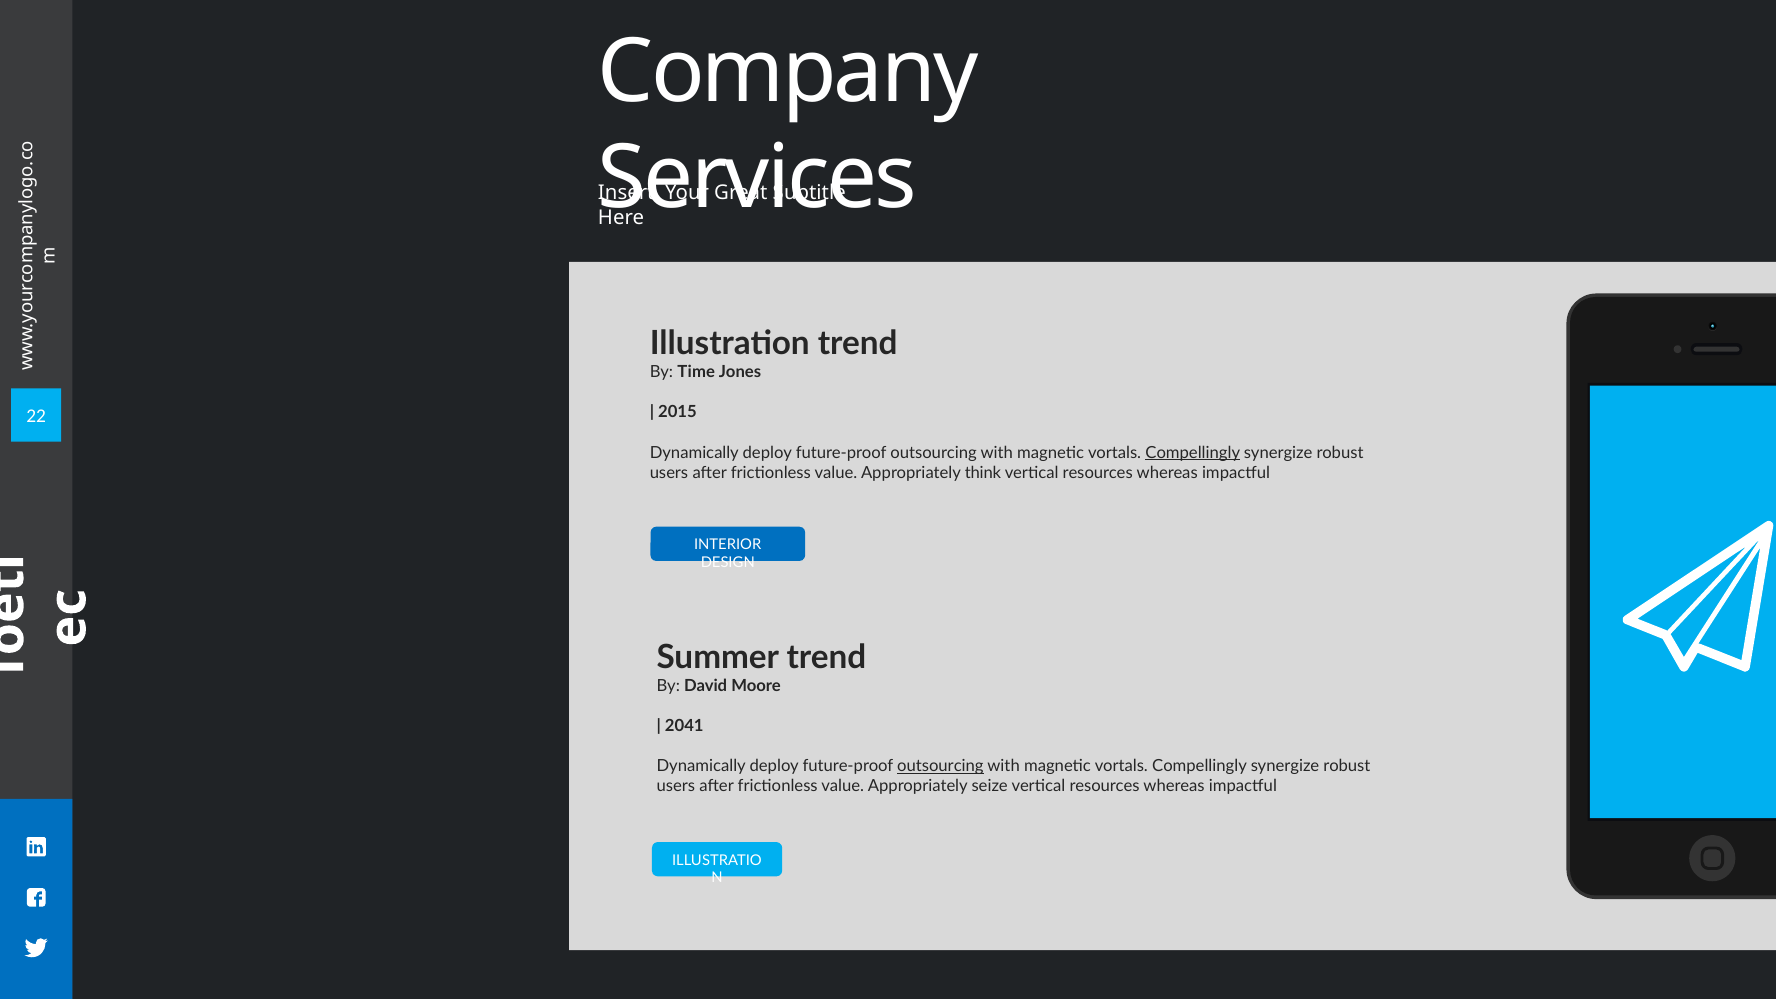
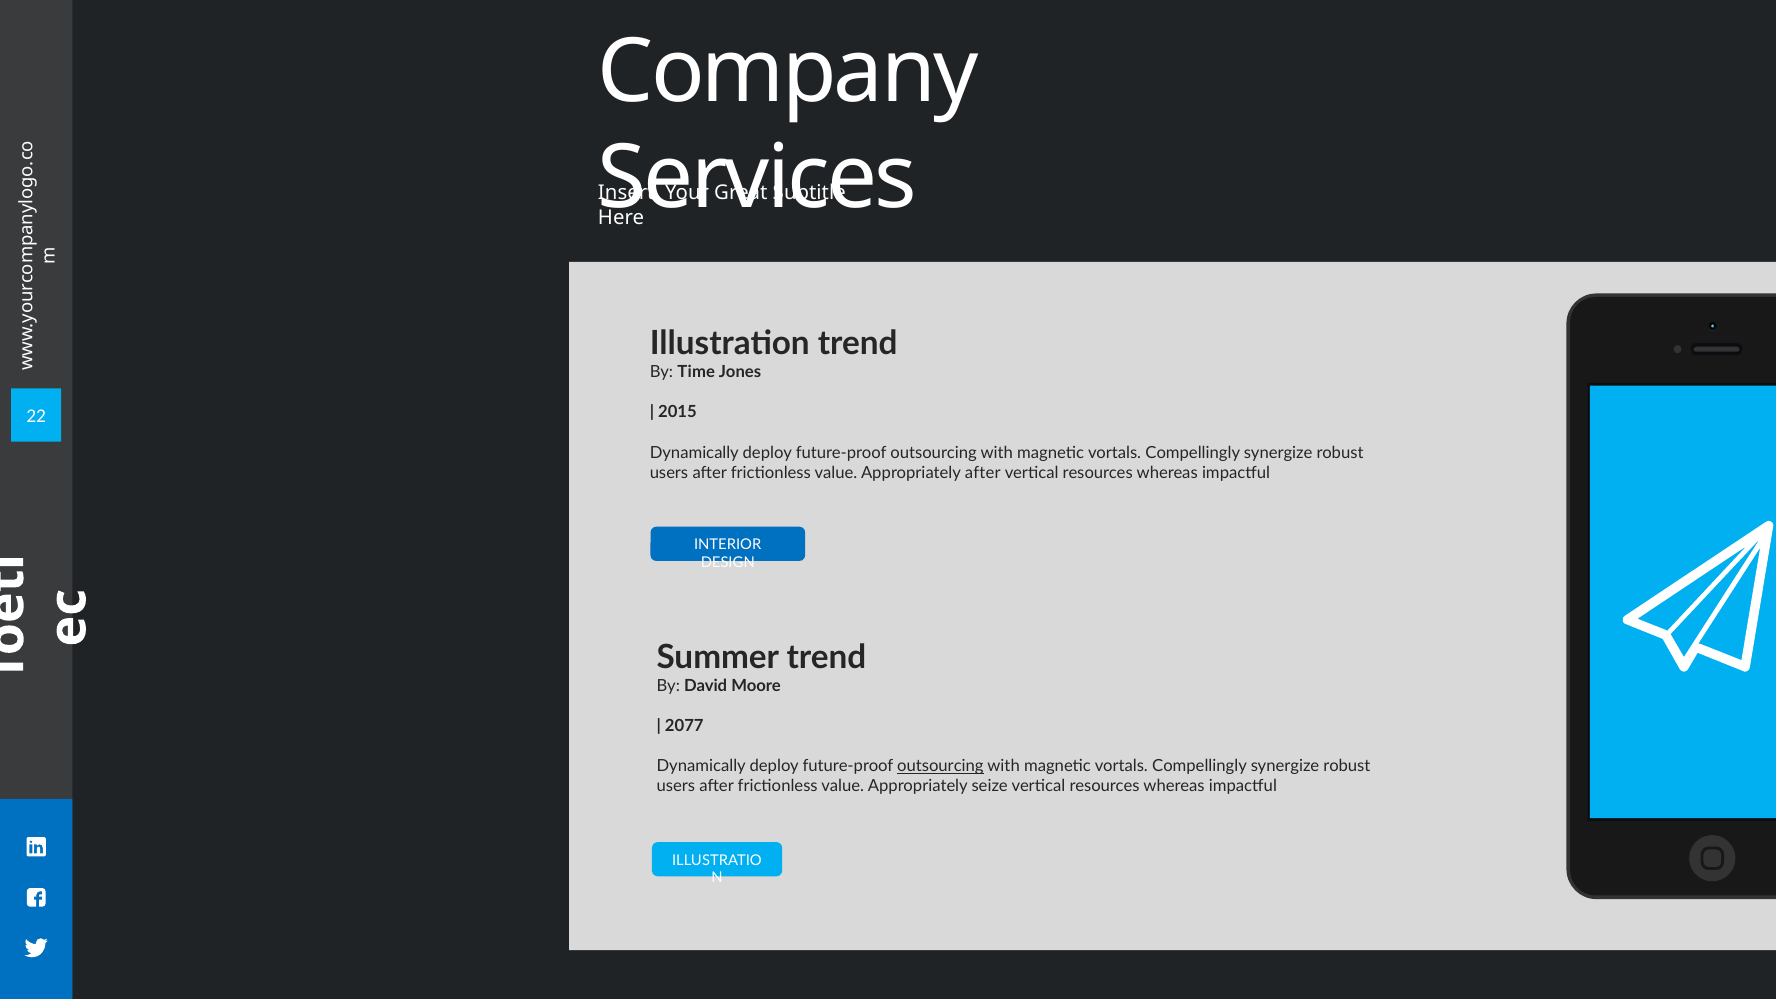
Compellingly underline: present -> none (1193, 453)
Appropriately think: think -> after (983, 473)
2041: 2041 -> 2077 (684, 726)
